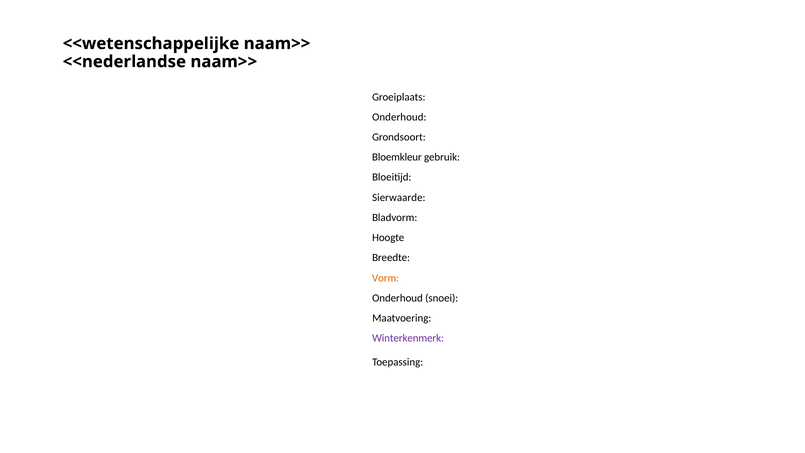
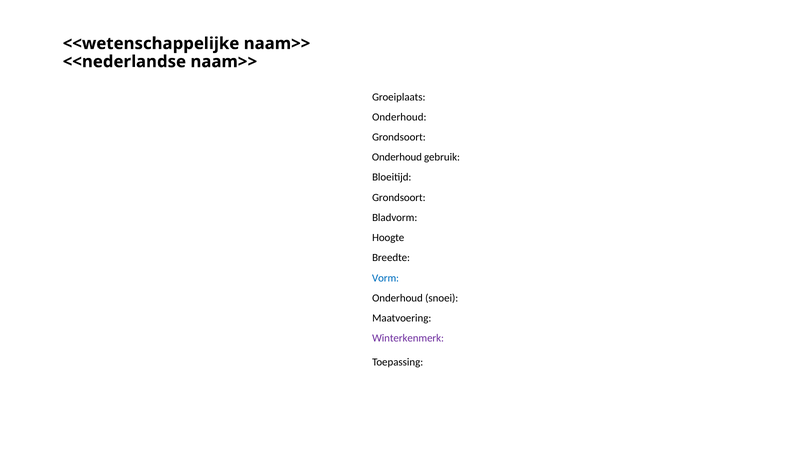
Bloemkleur: Bloemkleur -> Onderhoud (397, 157)
Sierwaarde: Sierwaarde -> Grondsoort (399, 197)
Vorm colour: orange -> blue (386, 278)
